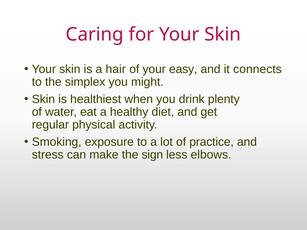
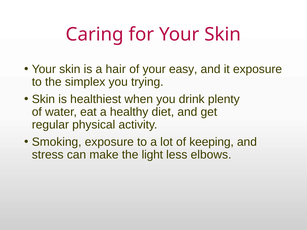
it connects: connects -> exposure (258, 69)
might: might -> trying (147, 82)
practice: practice -> keeping (212, 142)
sign: sign -> light (152, 155)
